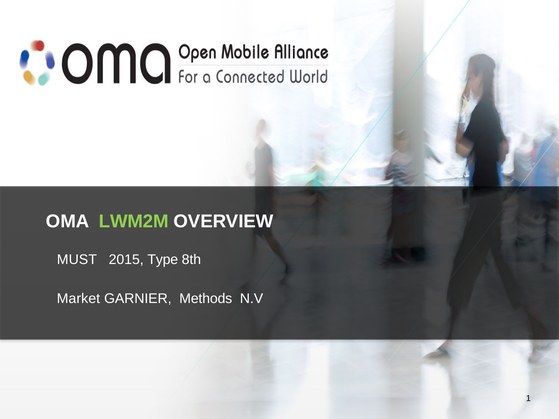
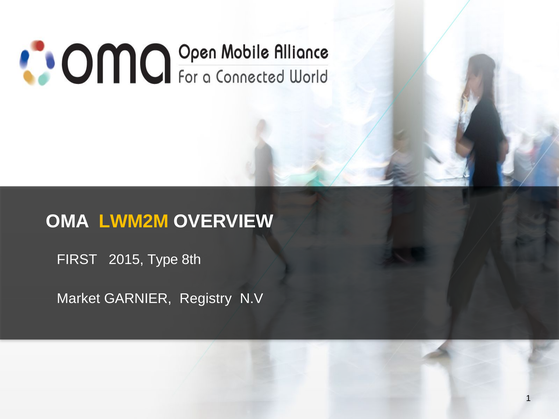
LWM2M colour: light green -> yellow (134, 221)
MUST: MUST -> FIRST (77, 260)
Methods: Methods -> Registry (206, 299)
